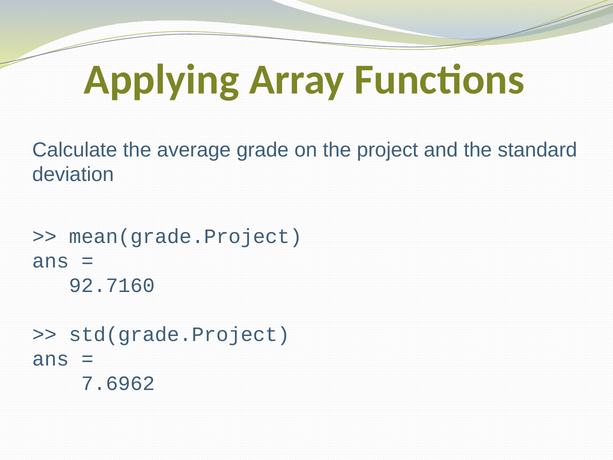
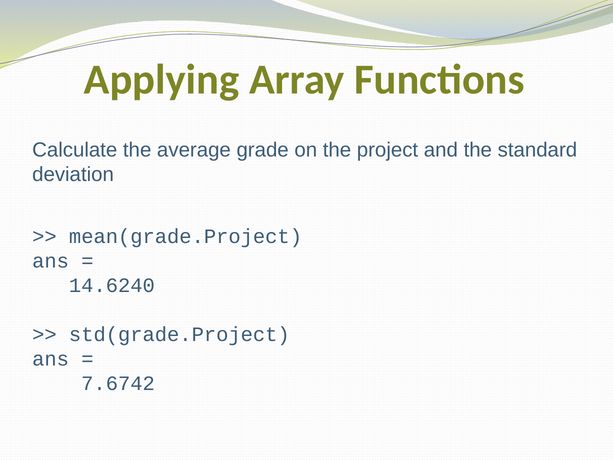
92.7160: 92.7160 -> 14.6240 (112, 285)
7.6962: 7.6962 -> 7.6742 (118, 383)
